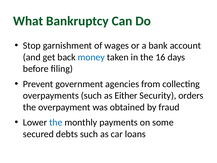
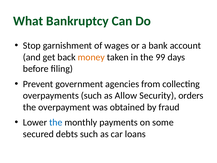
money colour: blue -> orange (91, 57)
16: 16 -> 99 (160, 57)
Either: Either -> Allow (126, 95)
